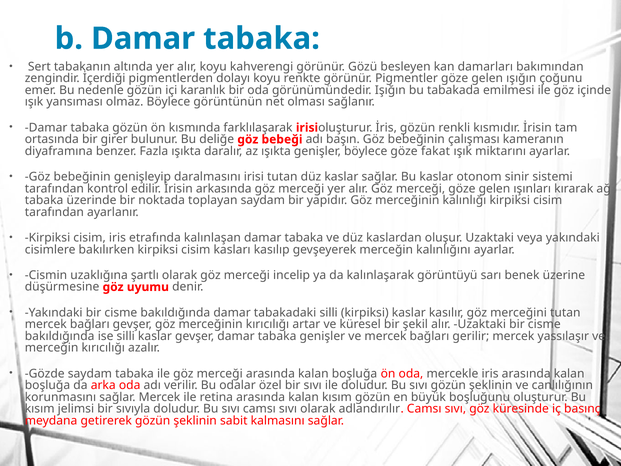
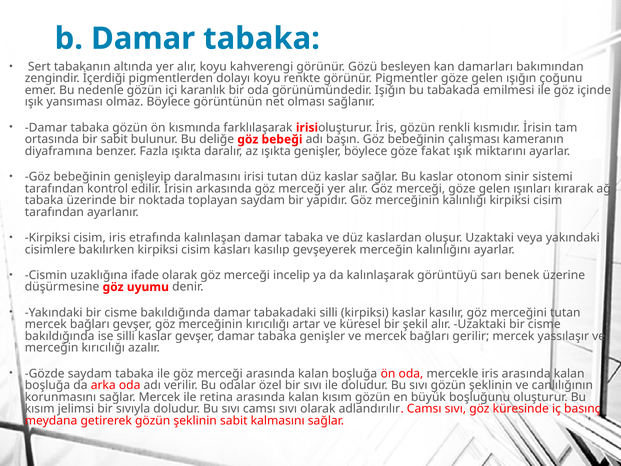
bir girer: girer -> sabit (114, 139)
şartlı: şartlı -> ifade (145, 275)
